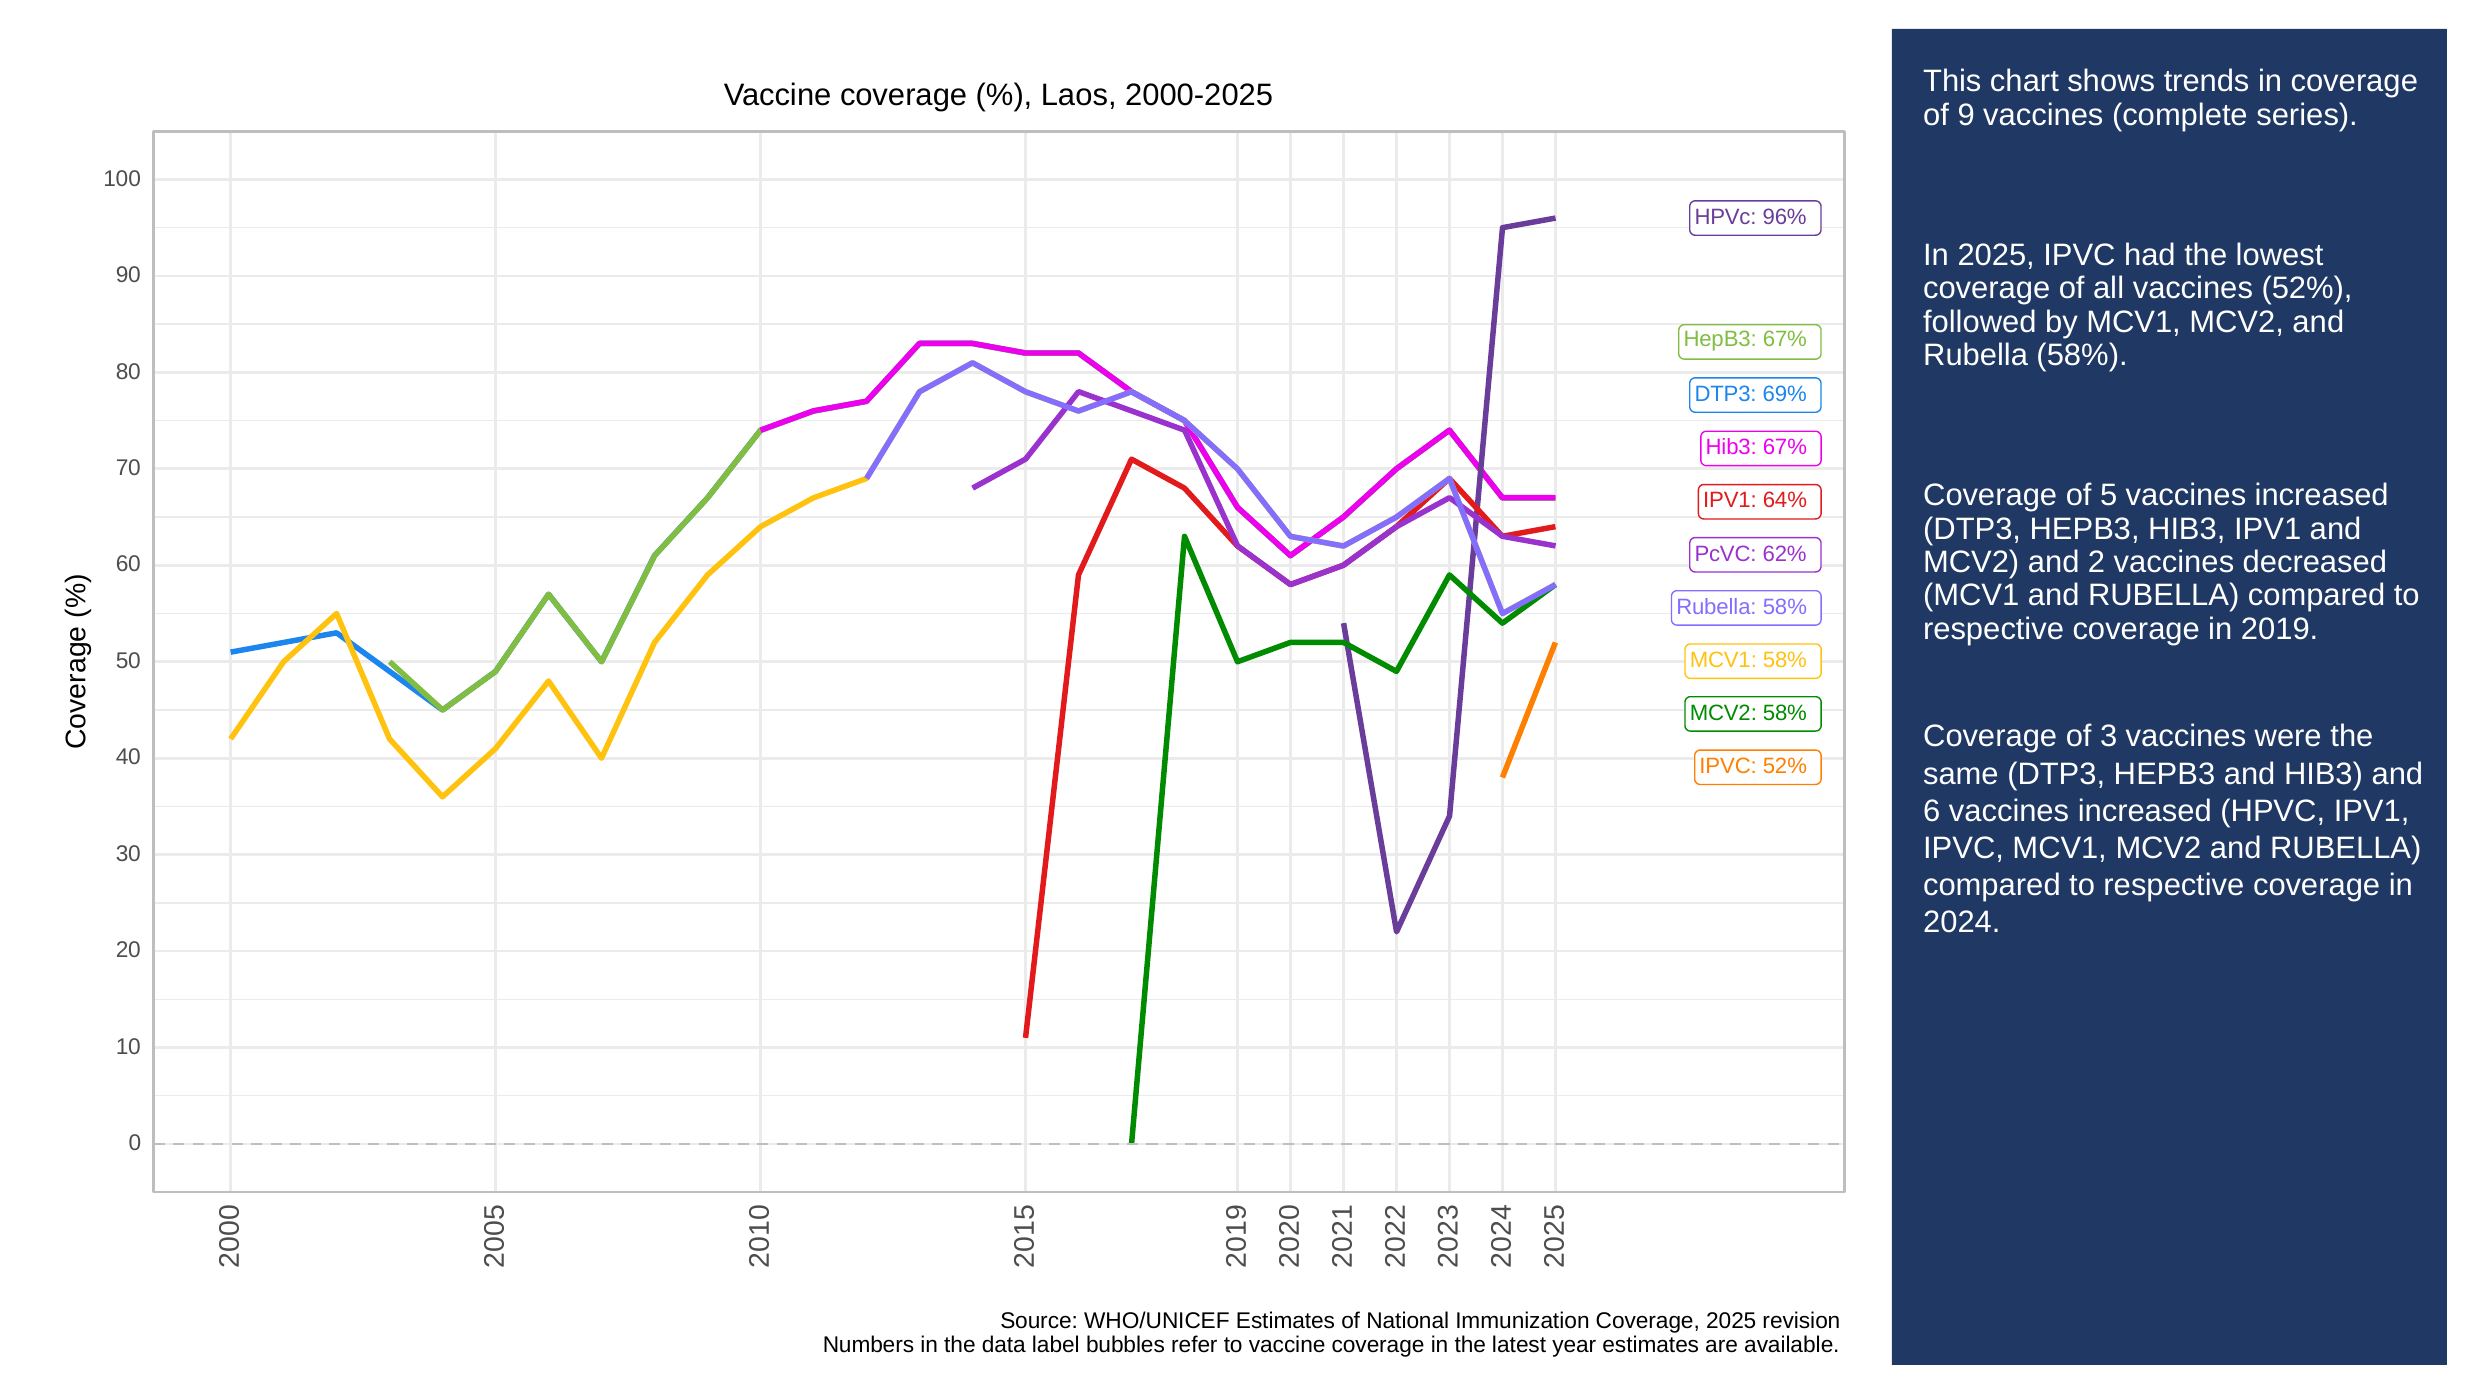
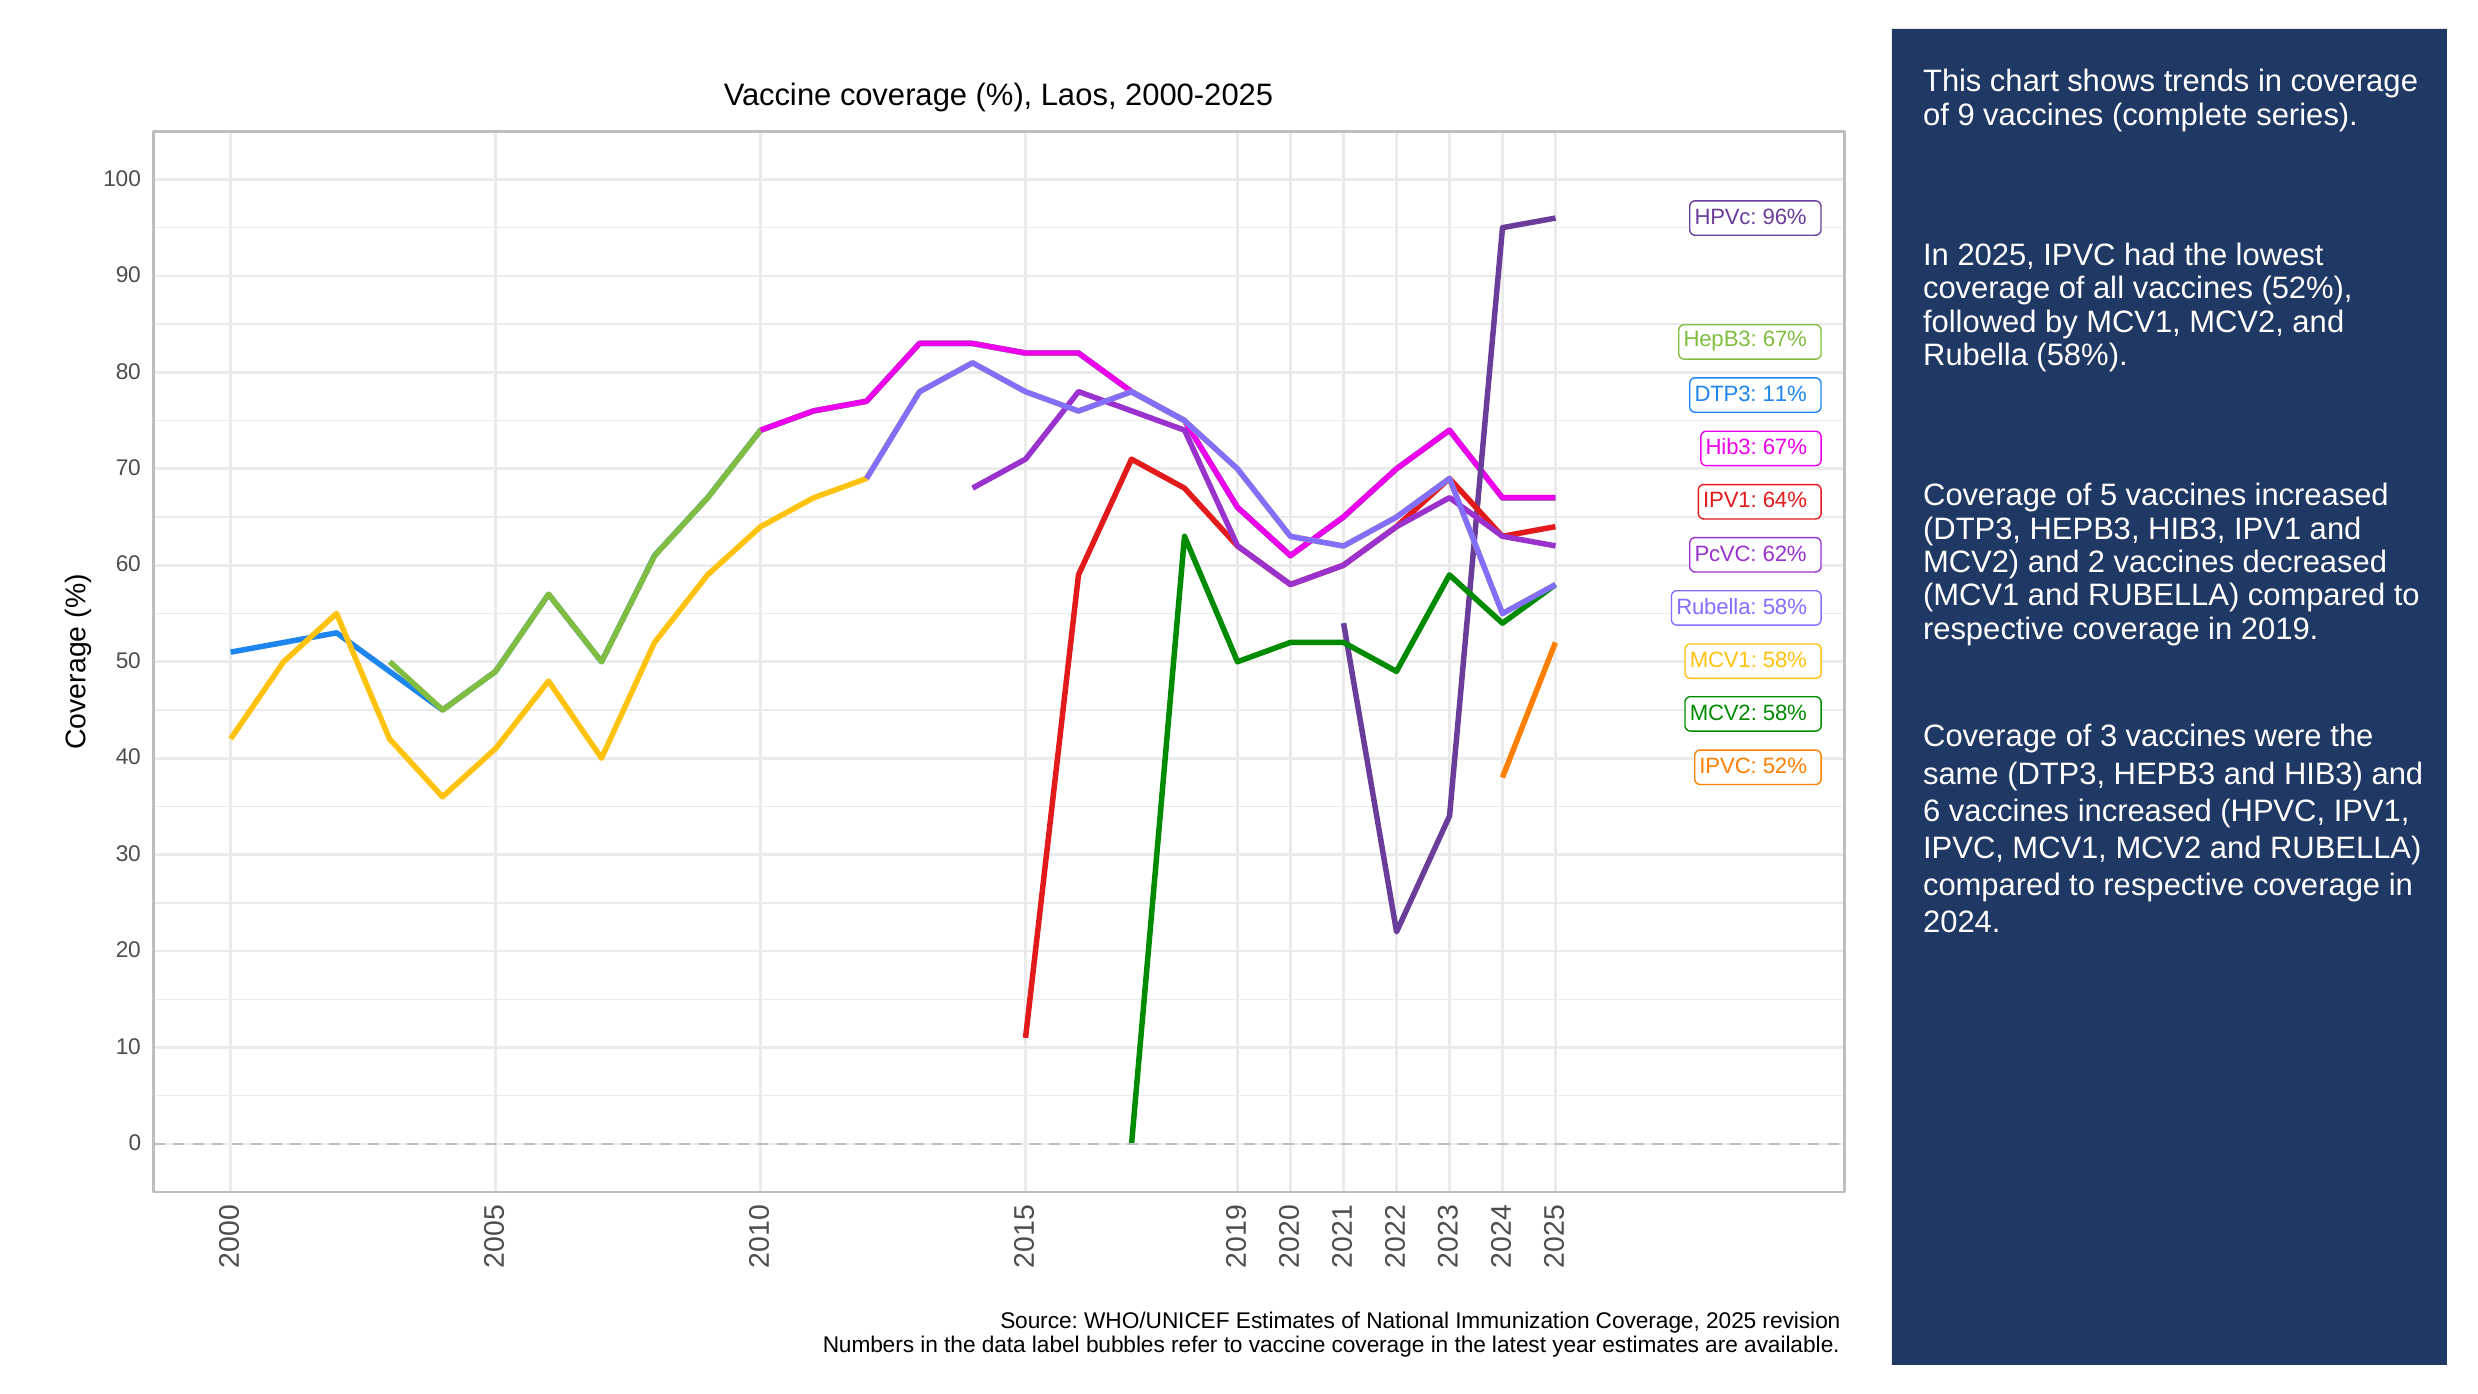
69%: 69% -> 11% (1785, 394)
